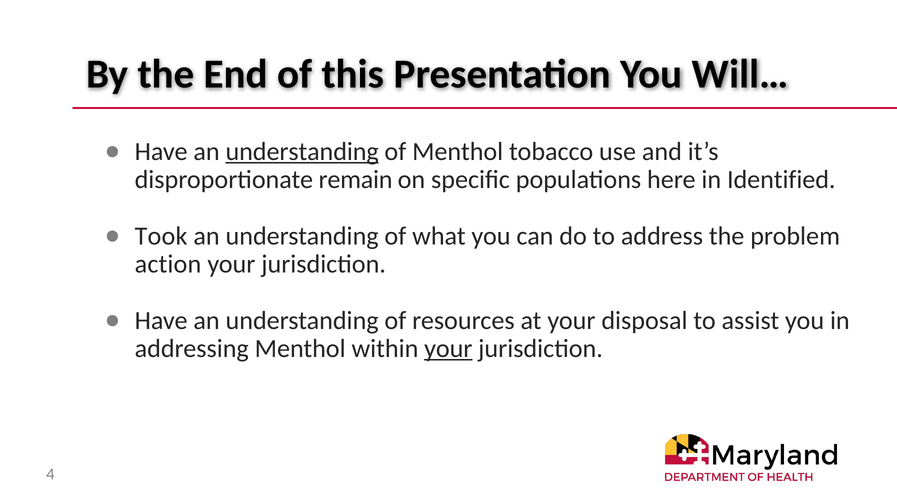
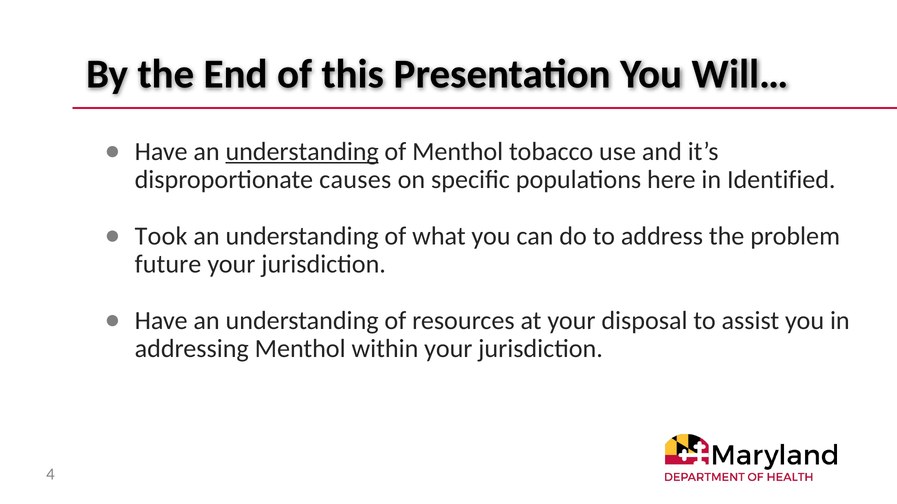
remain: remain -> causes (355, 180)
action: action -> future (168, 264)
your underline: present -> none (448, 349)
